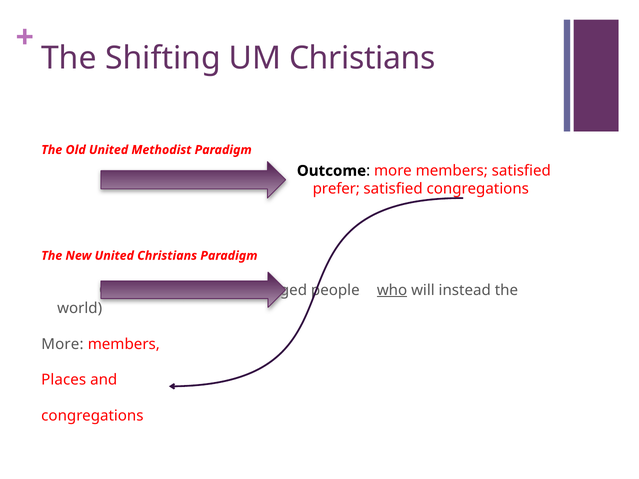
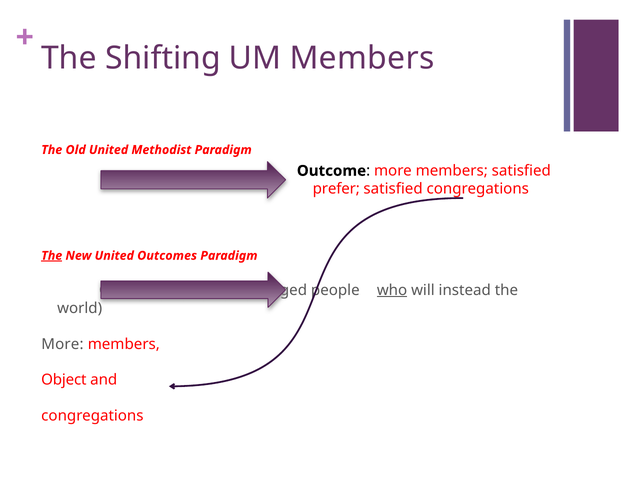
UM Christians: Christians -> Members (362, 58)
The underline: none -> present (52, 256)
United Christians: Christians -> Outcomes (167, 256)
Places: Places -> Object (64, 380)
